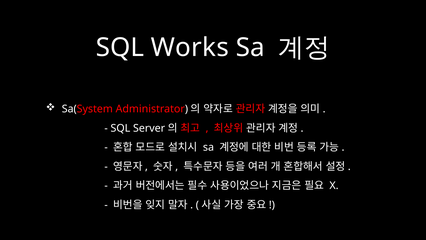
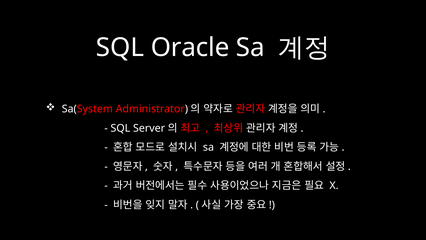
Works: Works -> Oracle (190, 47)
